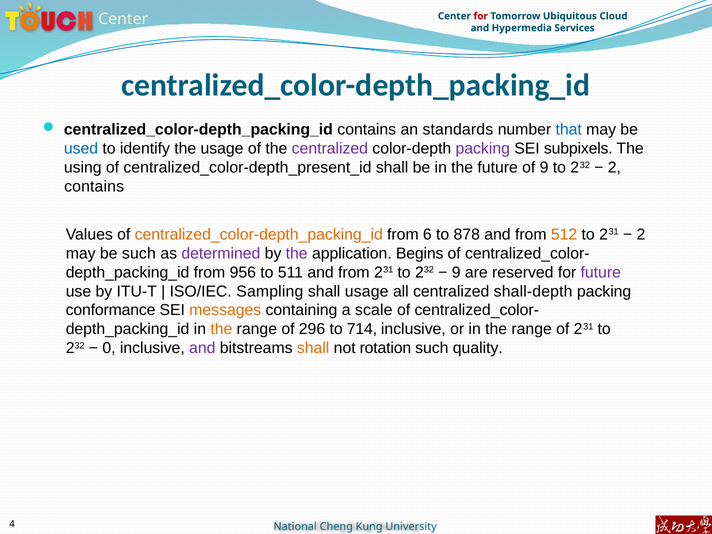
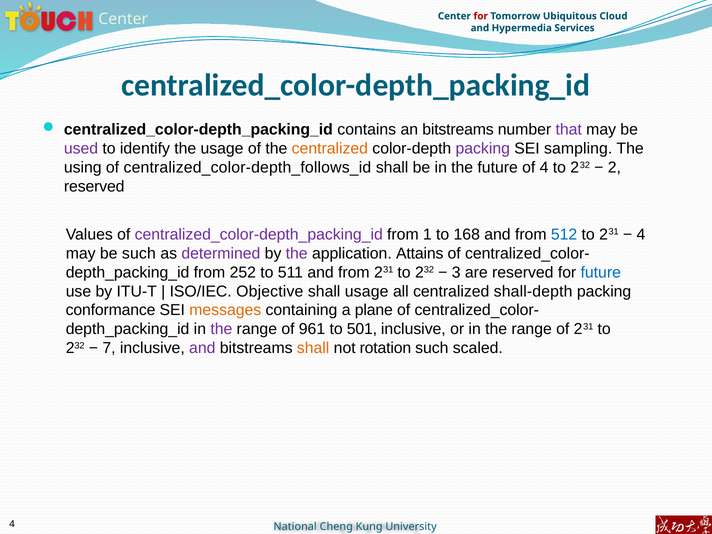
an standards: standards -> bitstreams (458, 130)
that colour: blue -> purple (569, 130)
used colour: blue -> purple (81, 149)
centralized colour: purple -> orange (330, 149)
subpixels: subpixels -> sampling (578, 149)
centralized_color-depth_present_id: centralized_color-depth_present_id -> centralized_color-depth_follows_id (247, 168)
of 9: 9 -> 4 (544, 168)
contains: contains -> reserved (94, 187)
centralized_color-depth_packing_id colour: orange -> purple (259, 234)
6: 6 -> 1 (427, 234)
878: 878 -> 168 (467, 234)
512 colour: orange -> blue (564, 234)
2: 2 -> 4 (641, 234)
Begins: Begins -> Attains (420, 253)
956: 956 -> 252 (243, 272)
9: 9 -> 3 (456, 272)
future colour: purple -> blue (601, 272)
Sampling: Sampling -> Objective (270, 291)
scale: scale -> plane (374, 310)
the colour: orange -> purple (221, 329)
296: 296 -> 961 (312, 329)
714: 714 -> 501 (362, 329)
0: 0 -> 7 (109, 348)
quality: quality -> scaled (478, 348)
